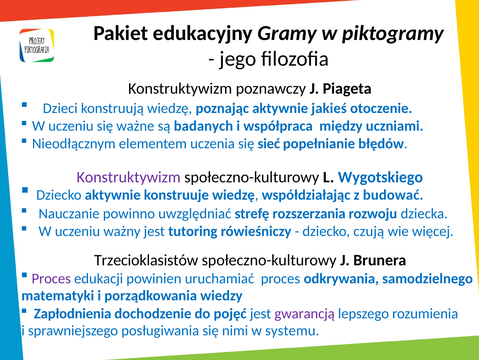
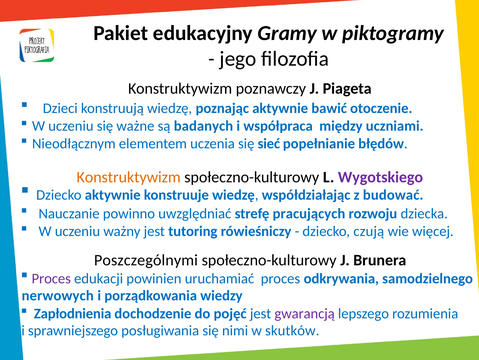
jakieś: jakieś -> bawić (329, 108)
Konstruktywizm colour: purple -> orange (129, 177)
Wygotskiego colour: blue -> purple (380, 177)
rozszerzania: rozszerzania -> pracujących (309, 213)
Trzecioklasistów: Trzecioklasistów -> Poszczególnymi (146, 260)
matematyki: matematyki -> nerwowych (58, 295)
systemu: systemu -> skutków (292, 330)
